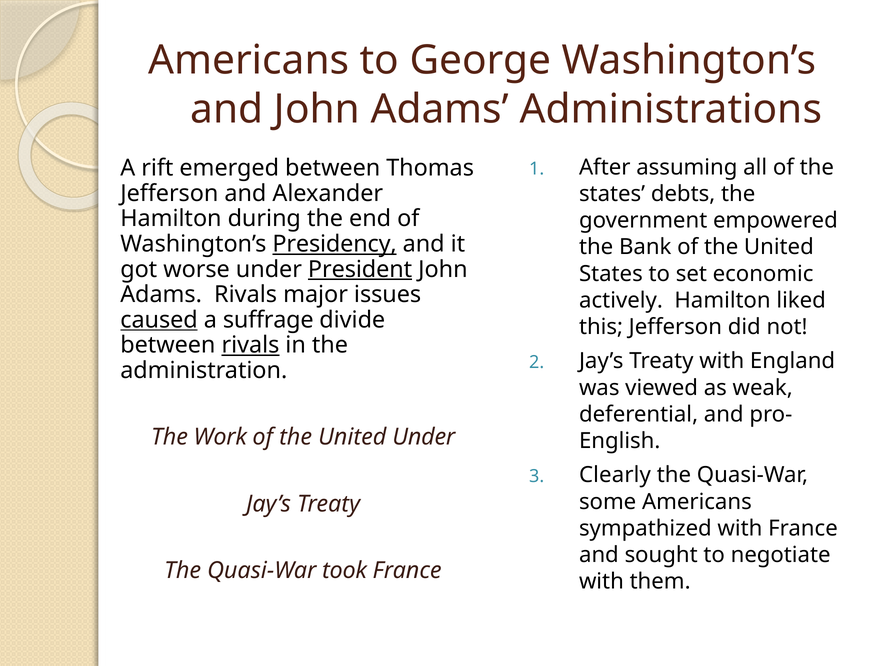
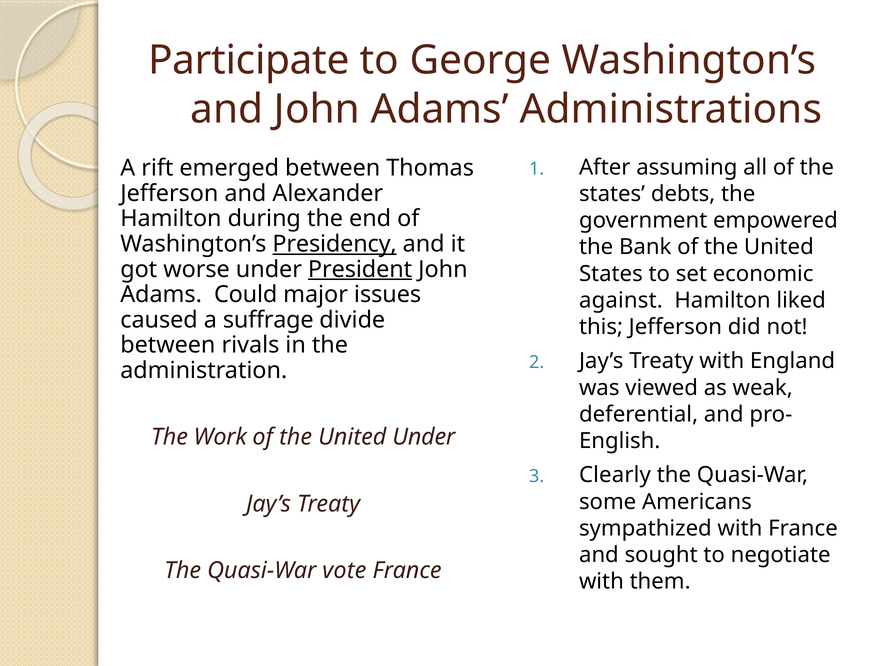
Americans: Americans -> Participate (249, 61)
Adams Rivals: Rivals -> Could (246, 295)
actively: actively -> against (621, 300)
caused underline: present -> none (159, 320)
rivals underline: present -> none (250, 345)
took: took -> vote (344, 571)
